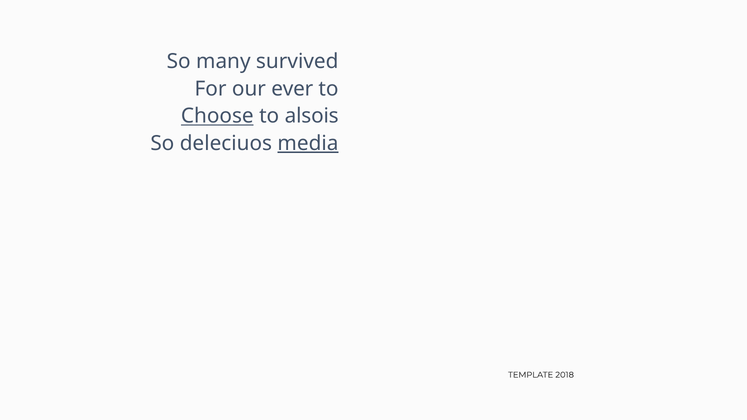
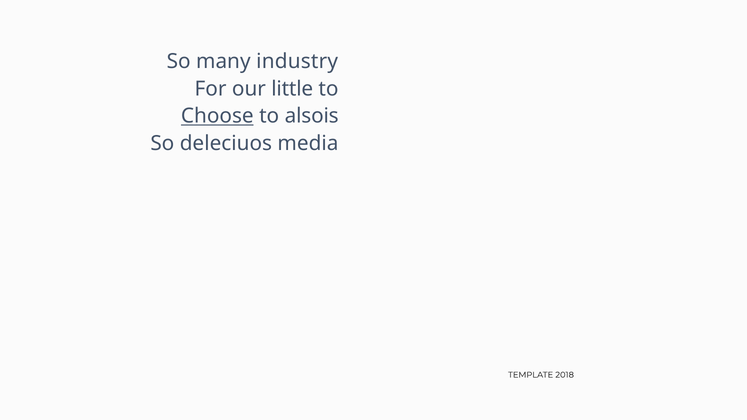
survived: survived -> industry (297, 61)
ever: ever -> little (292, 89)
media underline: present -> none (308, 143)
